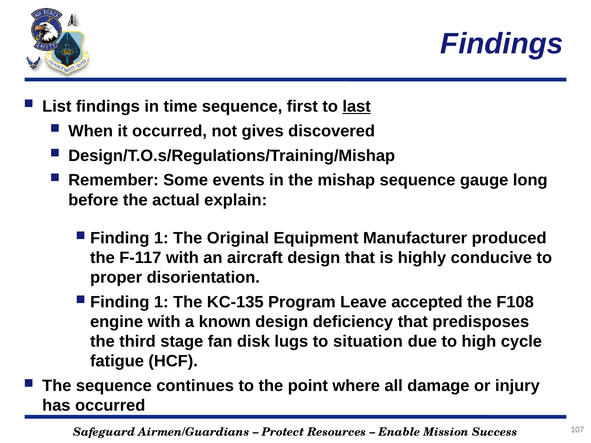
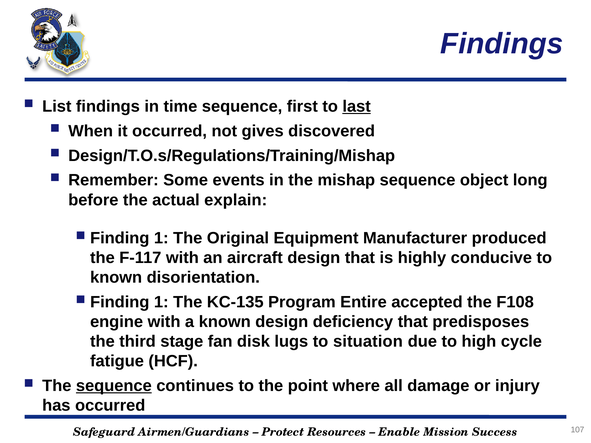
gauge: gauge -> object (484, 180)
proper: proper -> known (116, 278)
Leave: Leave -> Entire (364, 302)
sequence underline: none -> present (114, 386)
